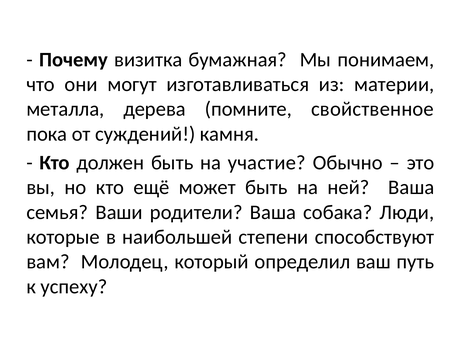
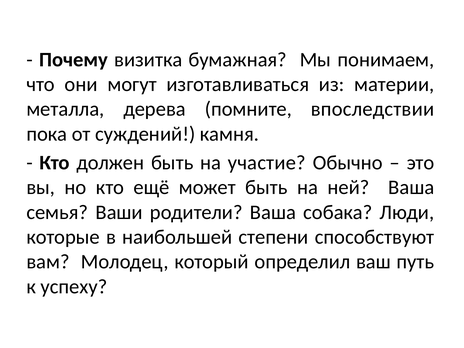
свойственное: свойственное -> впоследствии (373, 109)
